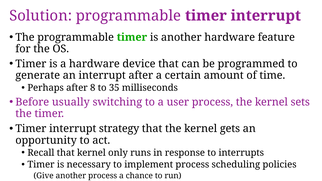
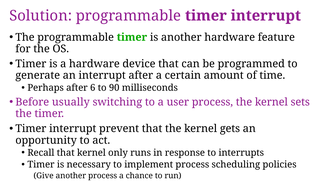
8: 8 -> 6 (93, 88)
35: 35 -> 90 (114, 88)
strategy: strategy -> prevent (119, 129)
